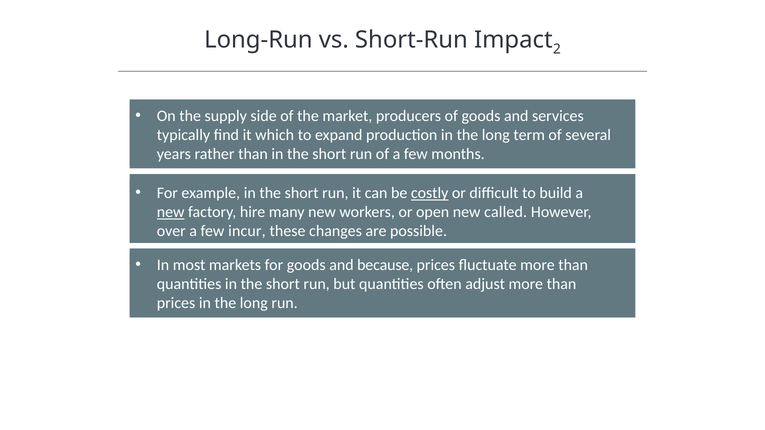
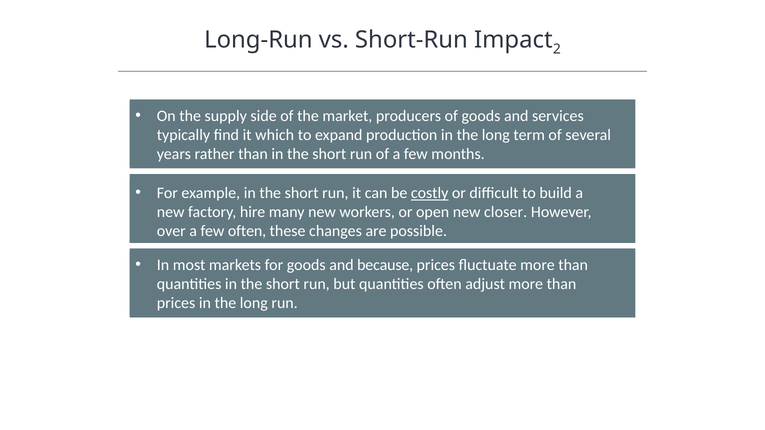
new underline: present -> none (171, 212)
called: called -> closer (506, 212)
few incur: incur -> often (247, 231)
